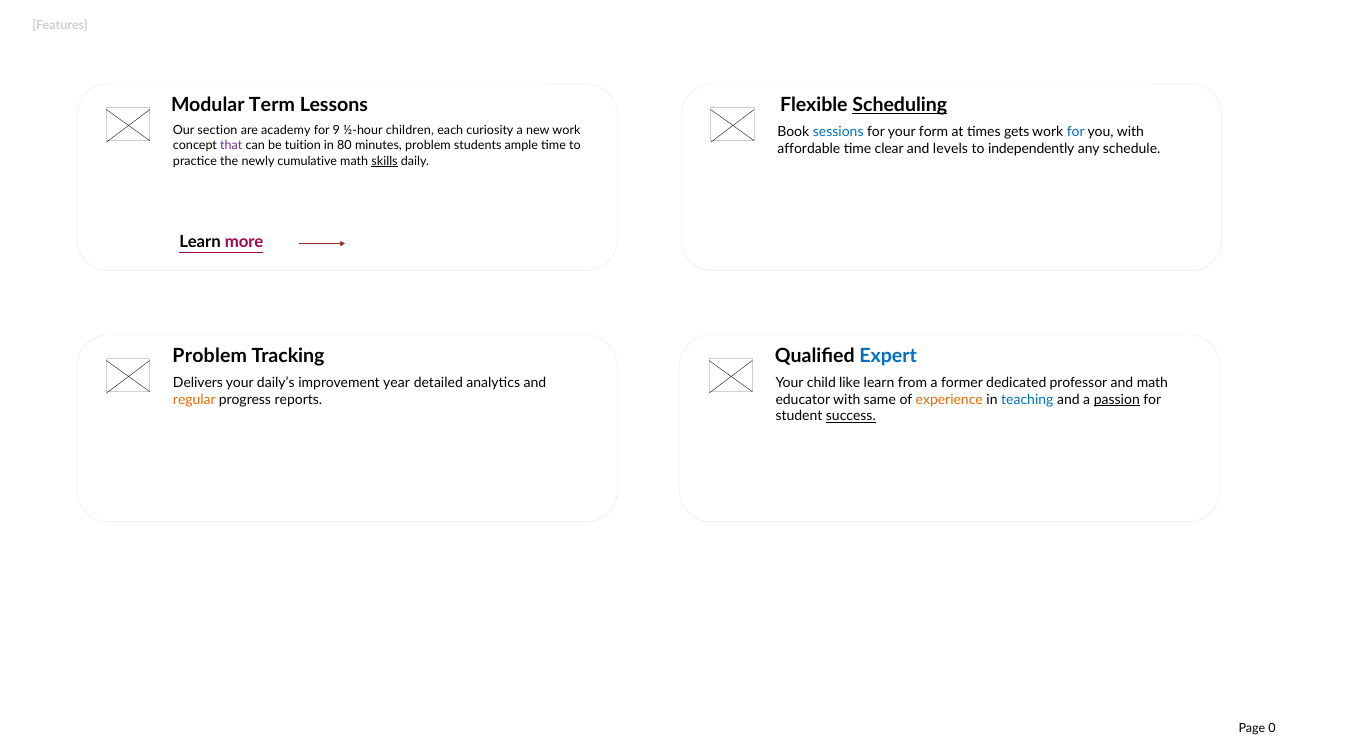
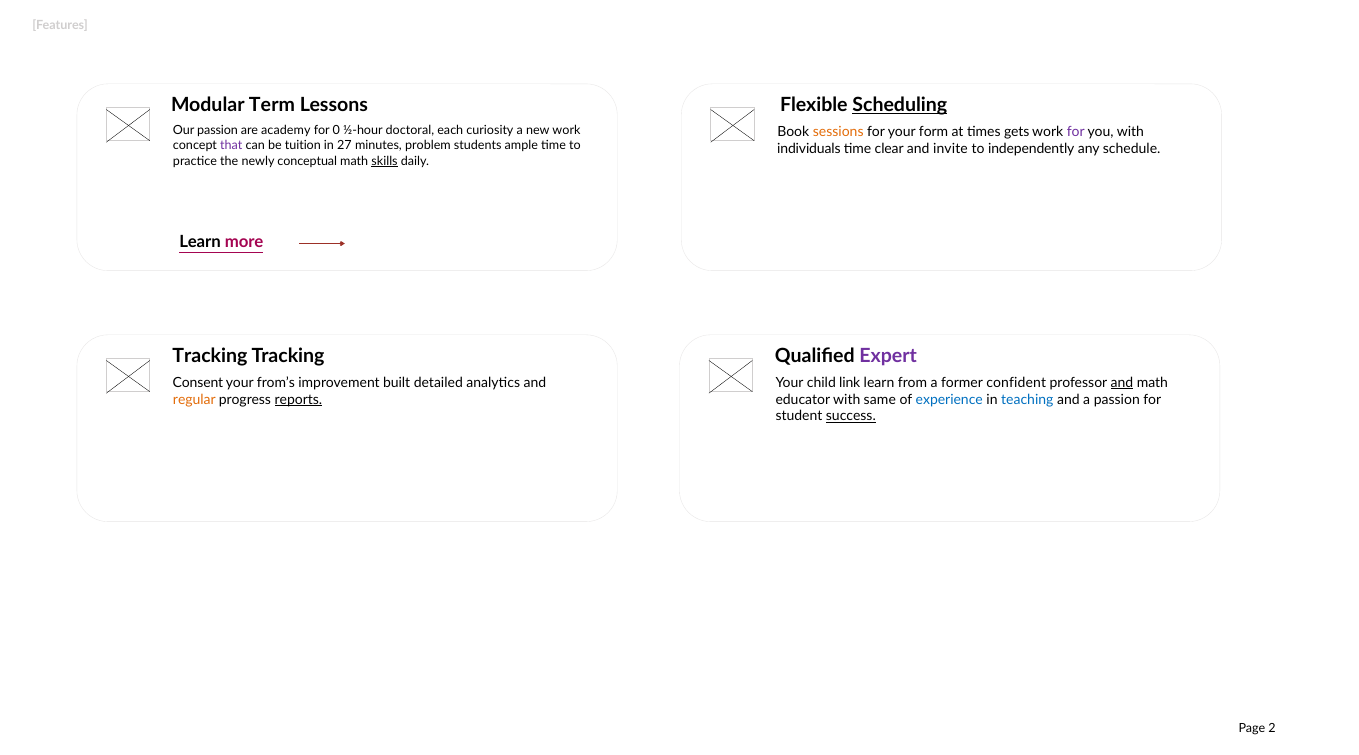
Our section: section -> passion (218, 131)
9: 9 -> 0 (336, 131)
children: children -> doctoral (410, 131)
sessions colour: blue -> orange (838, 132)
for colour: blue -> purple (1076, 132)
80: 80 -> 27 (344, 146)
affordable: affordable -> individuals (809, 148)
levels: levels -> invite (950, 148)
cumulative: cumulative -> conceptual (307, 161)
Problem: Problem -> Tracking (210, 356)
Expert colour: blue -> purple (888, 356)
Delivers: Delivers -> Consent (198, 383)
daily’s: daily’s -> from’s (276, 383)
year: year -> built (397, 383)
like: like -> link (850, 383)
dedicated: dedicated -> confident (1016, 383)
and underline: none -> present (1122, 383)
reports underline: none -> present (298, 399)
experience colour: orange -> blue (949, 399)
passion underline: present -> none (1117, 399)
0: 0 -> 2 (1272, 728)
